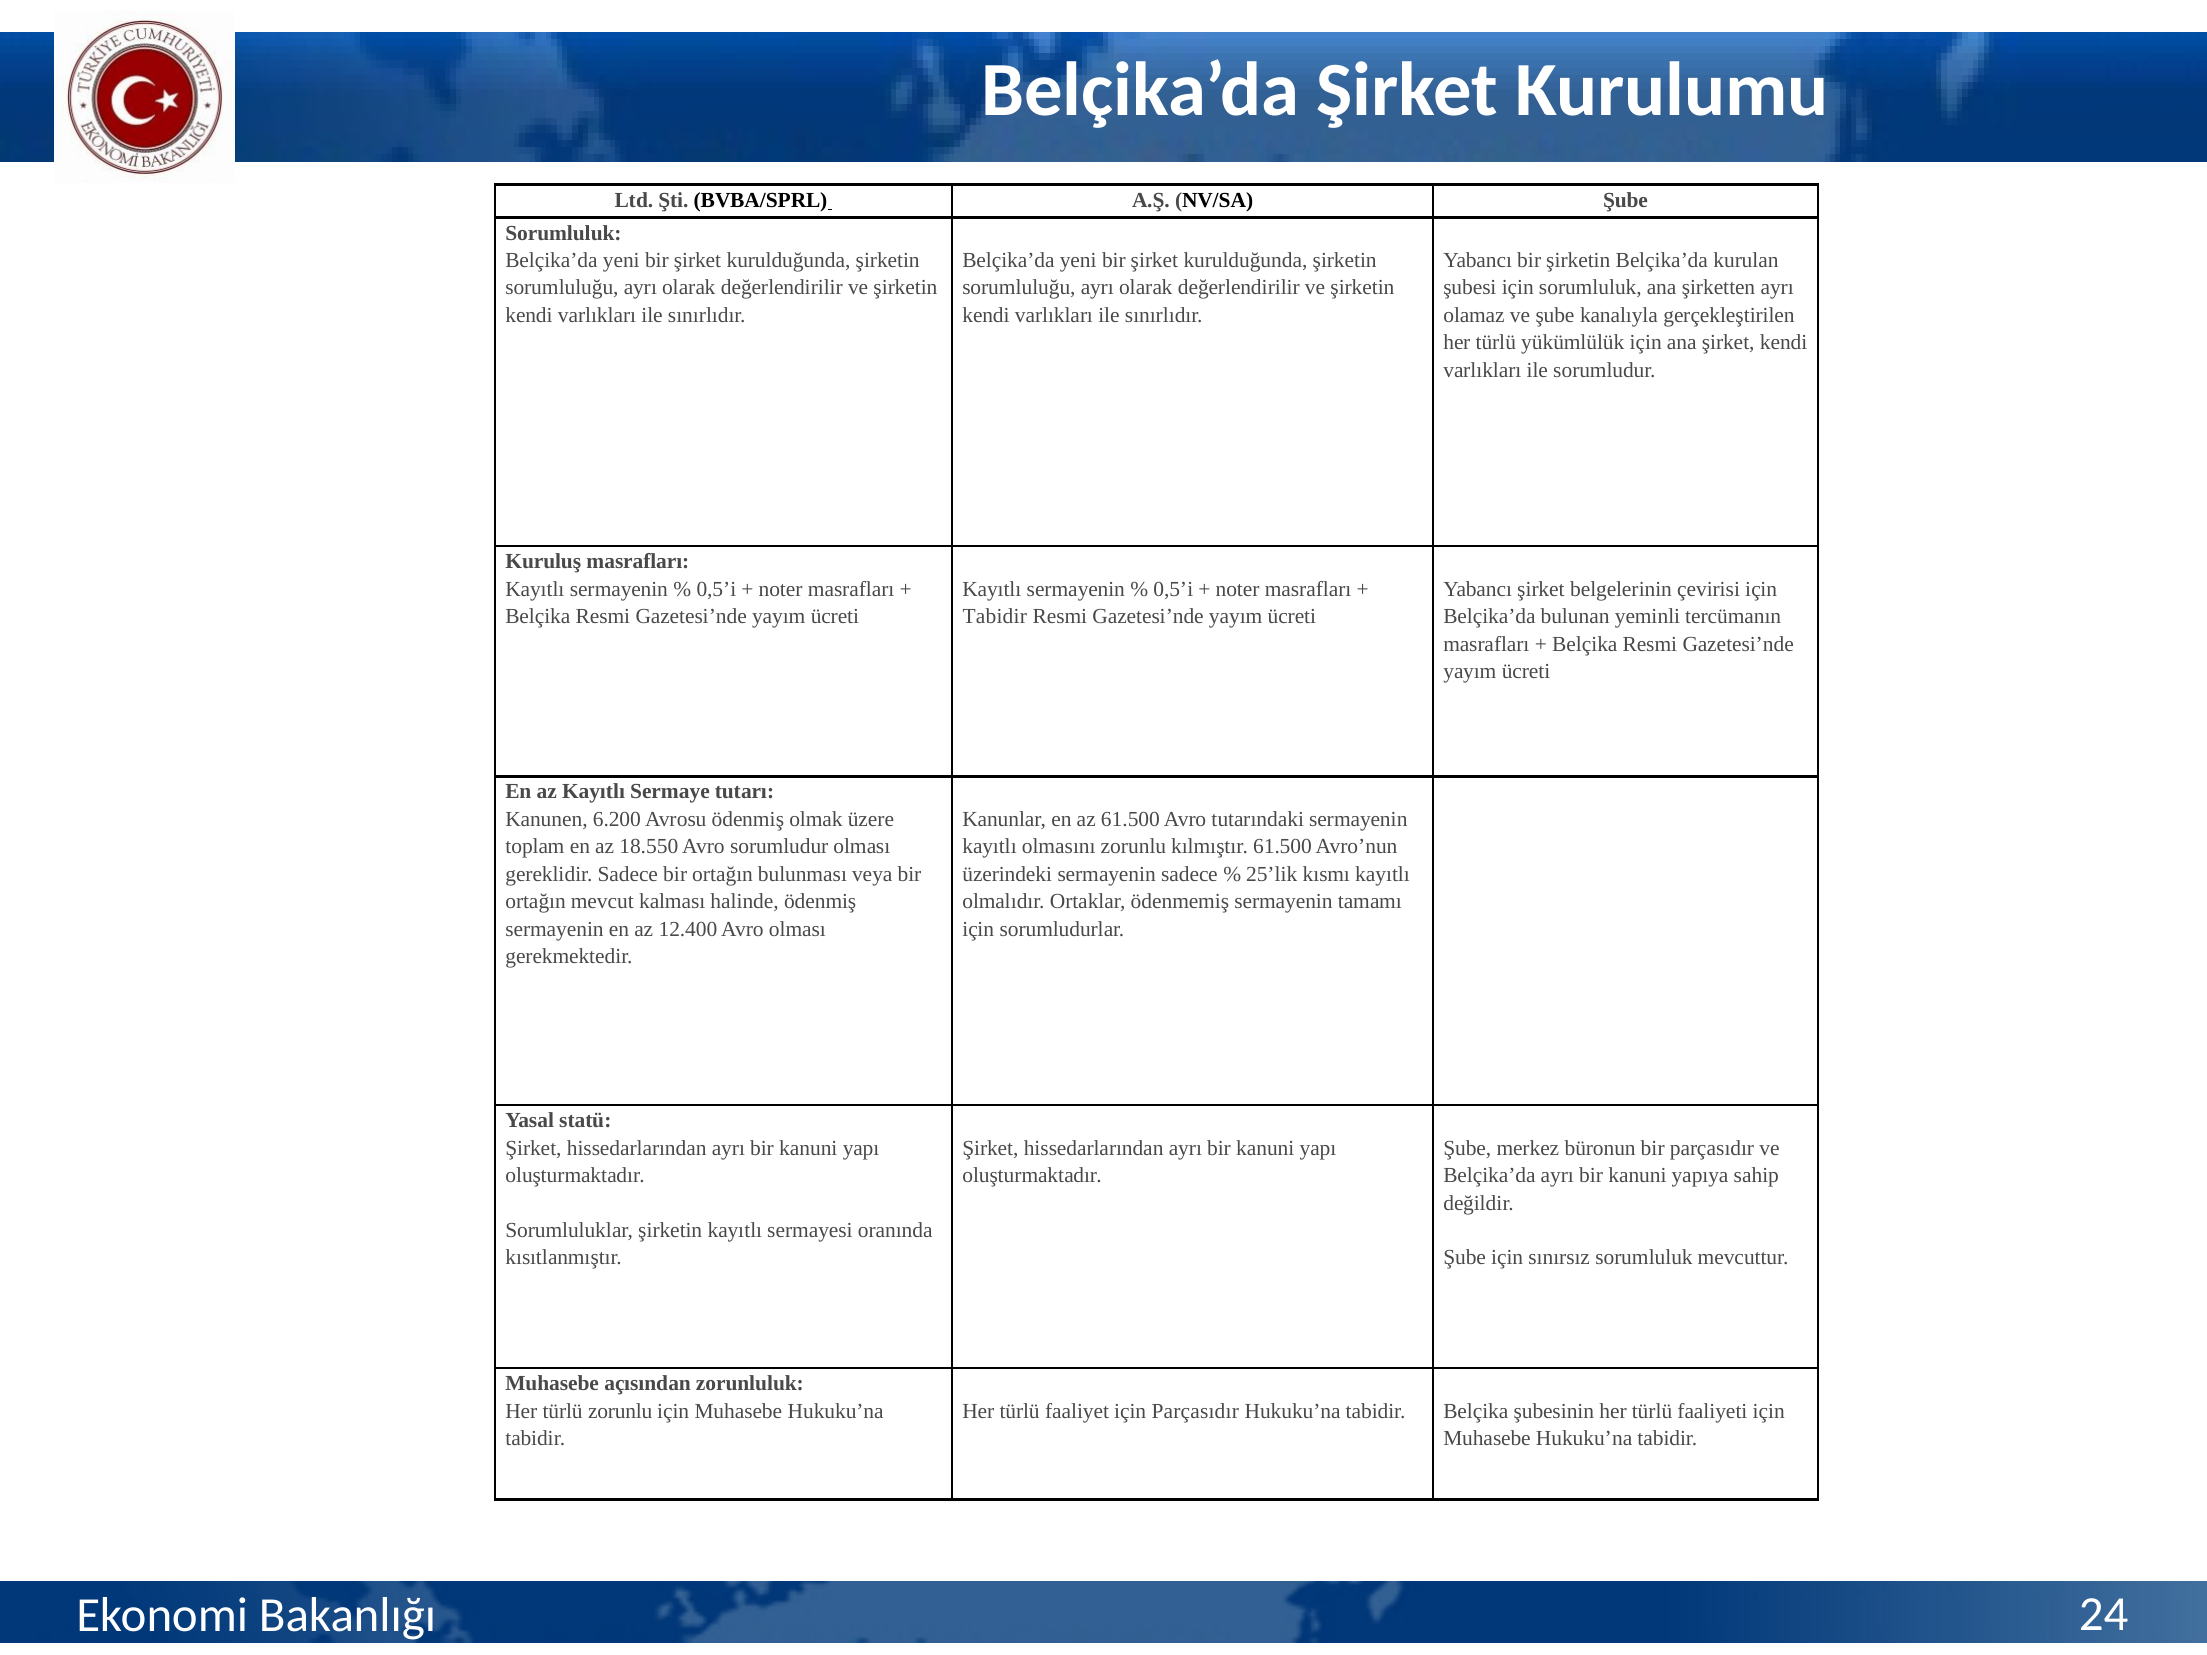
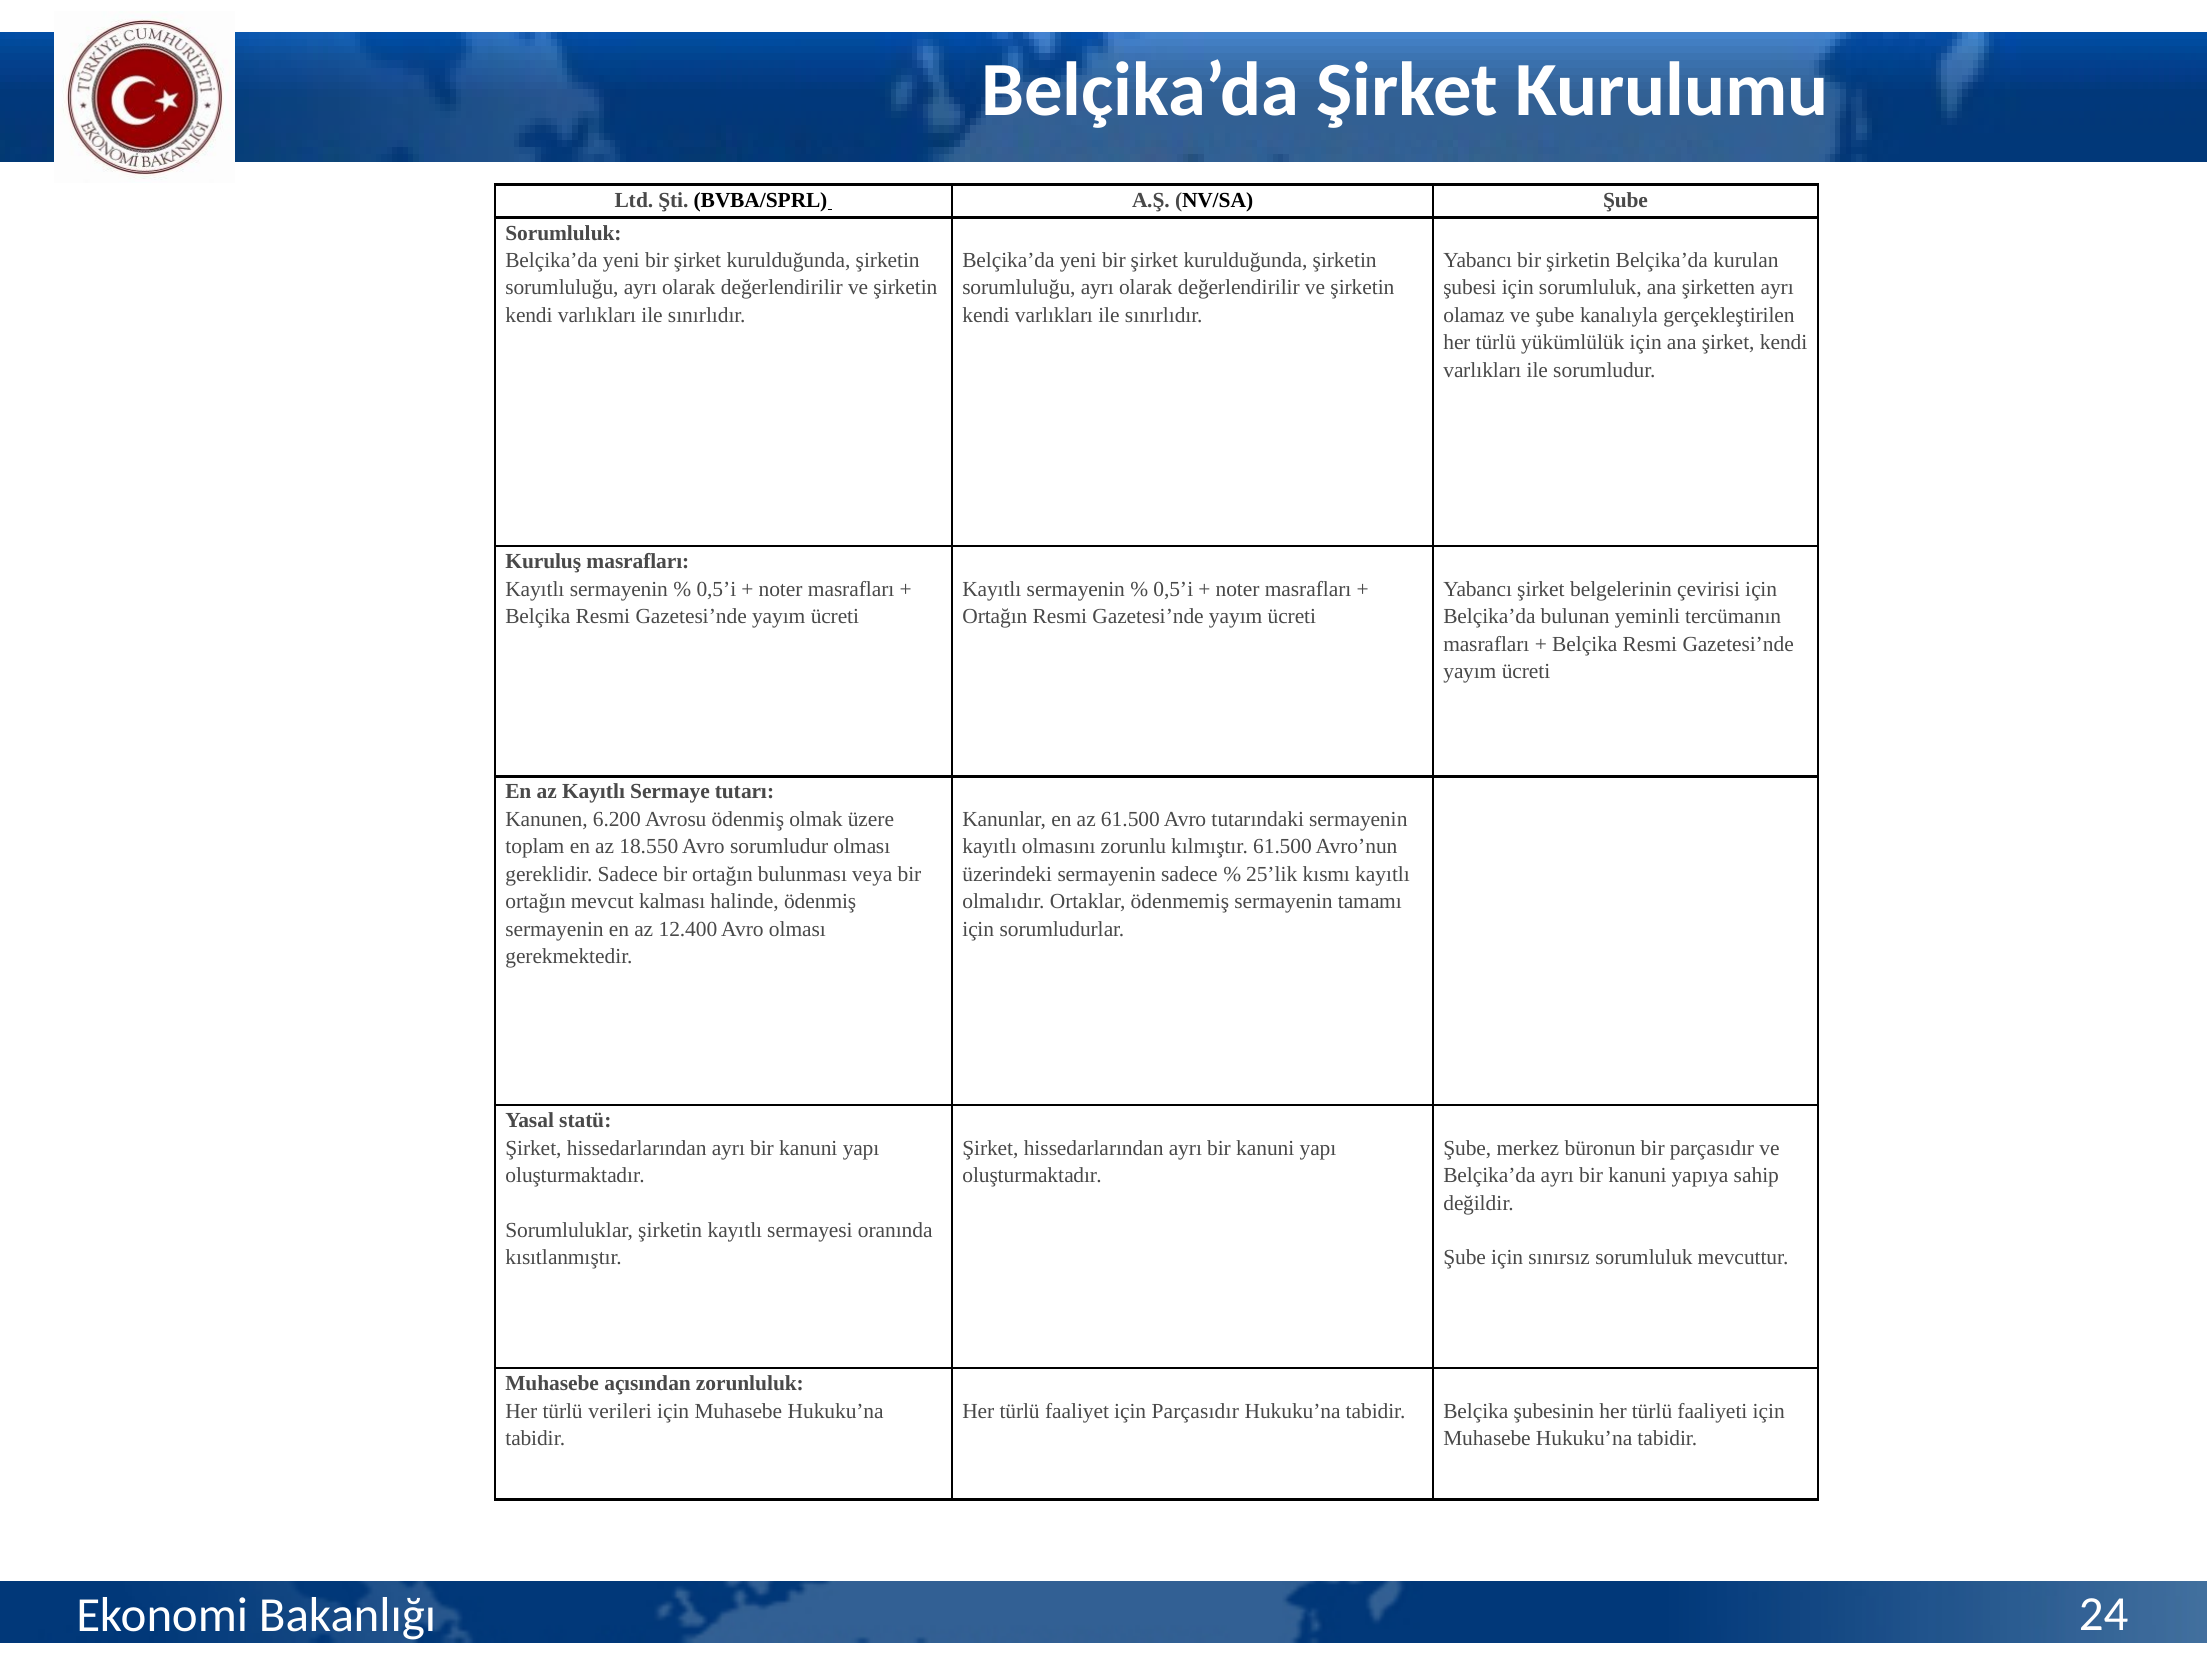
Tabidir: Tabidir -> Ortağın (995, 617)
türlü zorunlu: zorunlu -> verileri (620, 1411)
